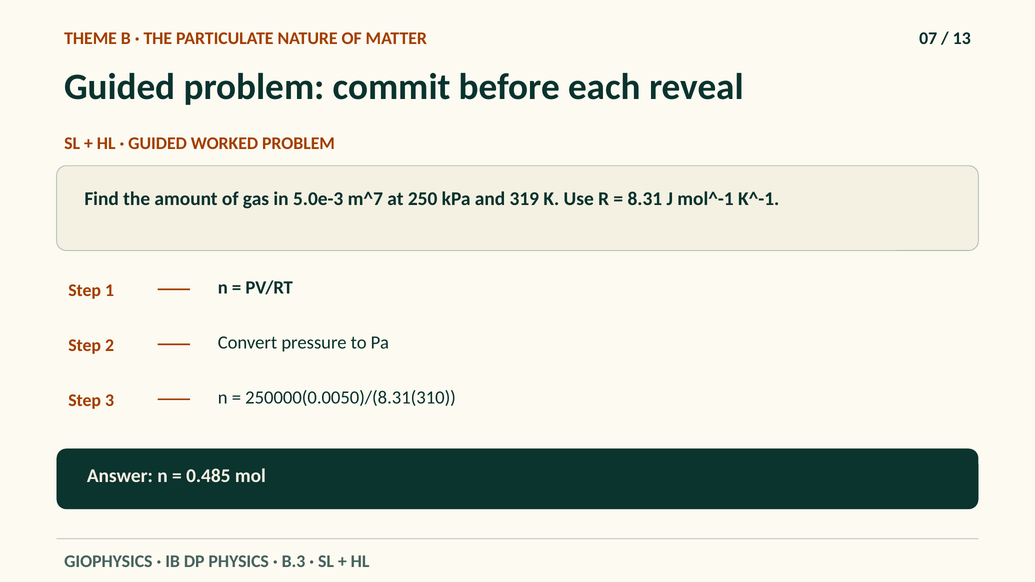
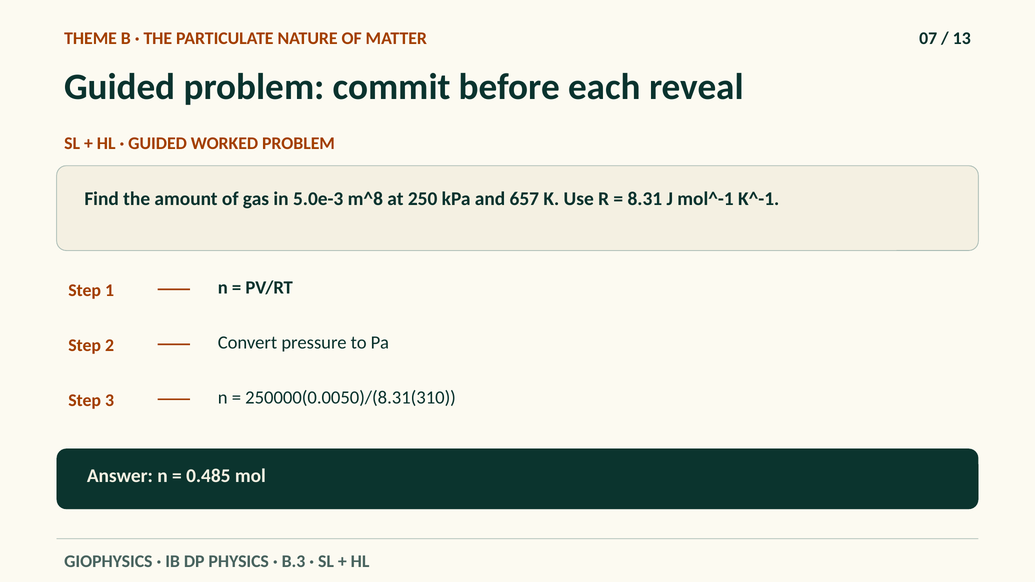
m^7: m^7 -> m^8 (365, 199)
319: 319 -> 657 (524, 199)
